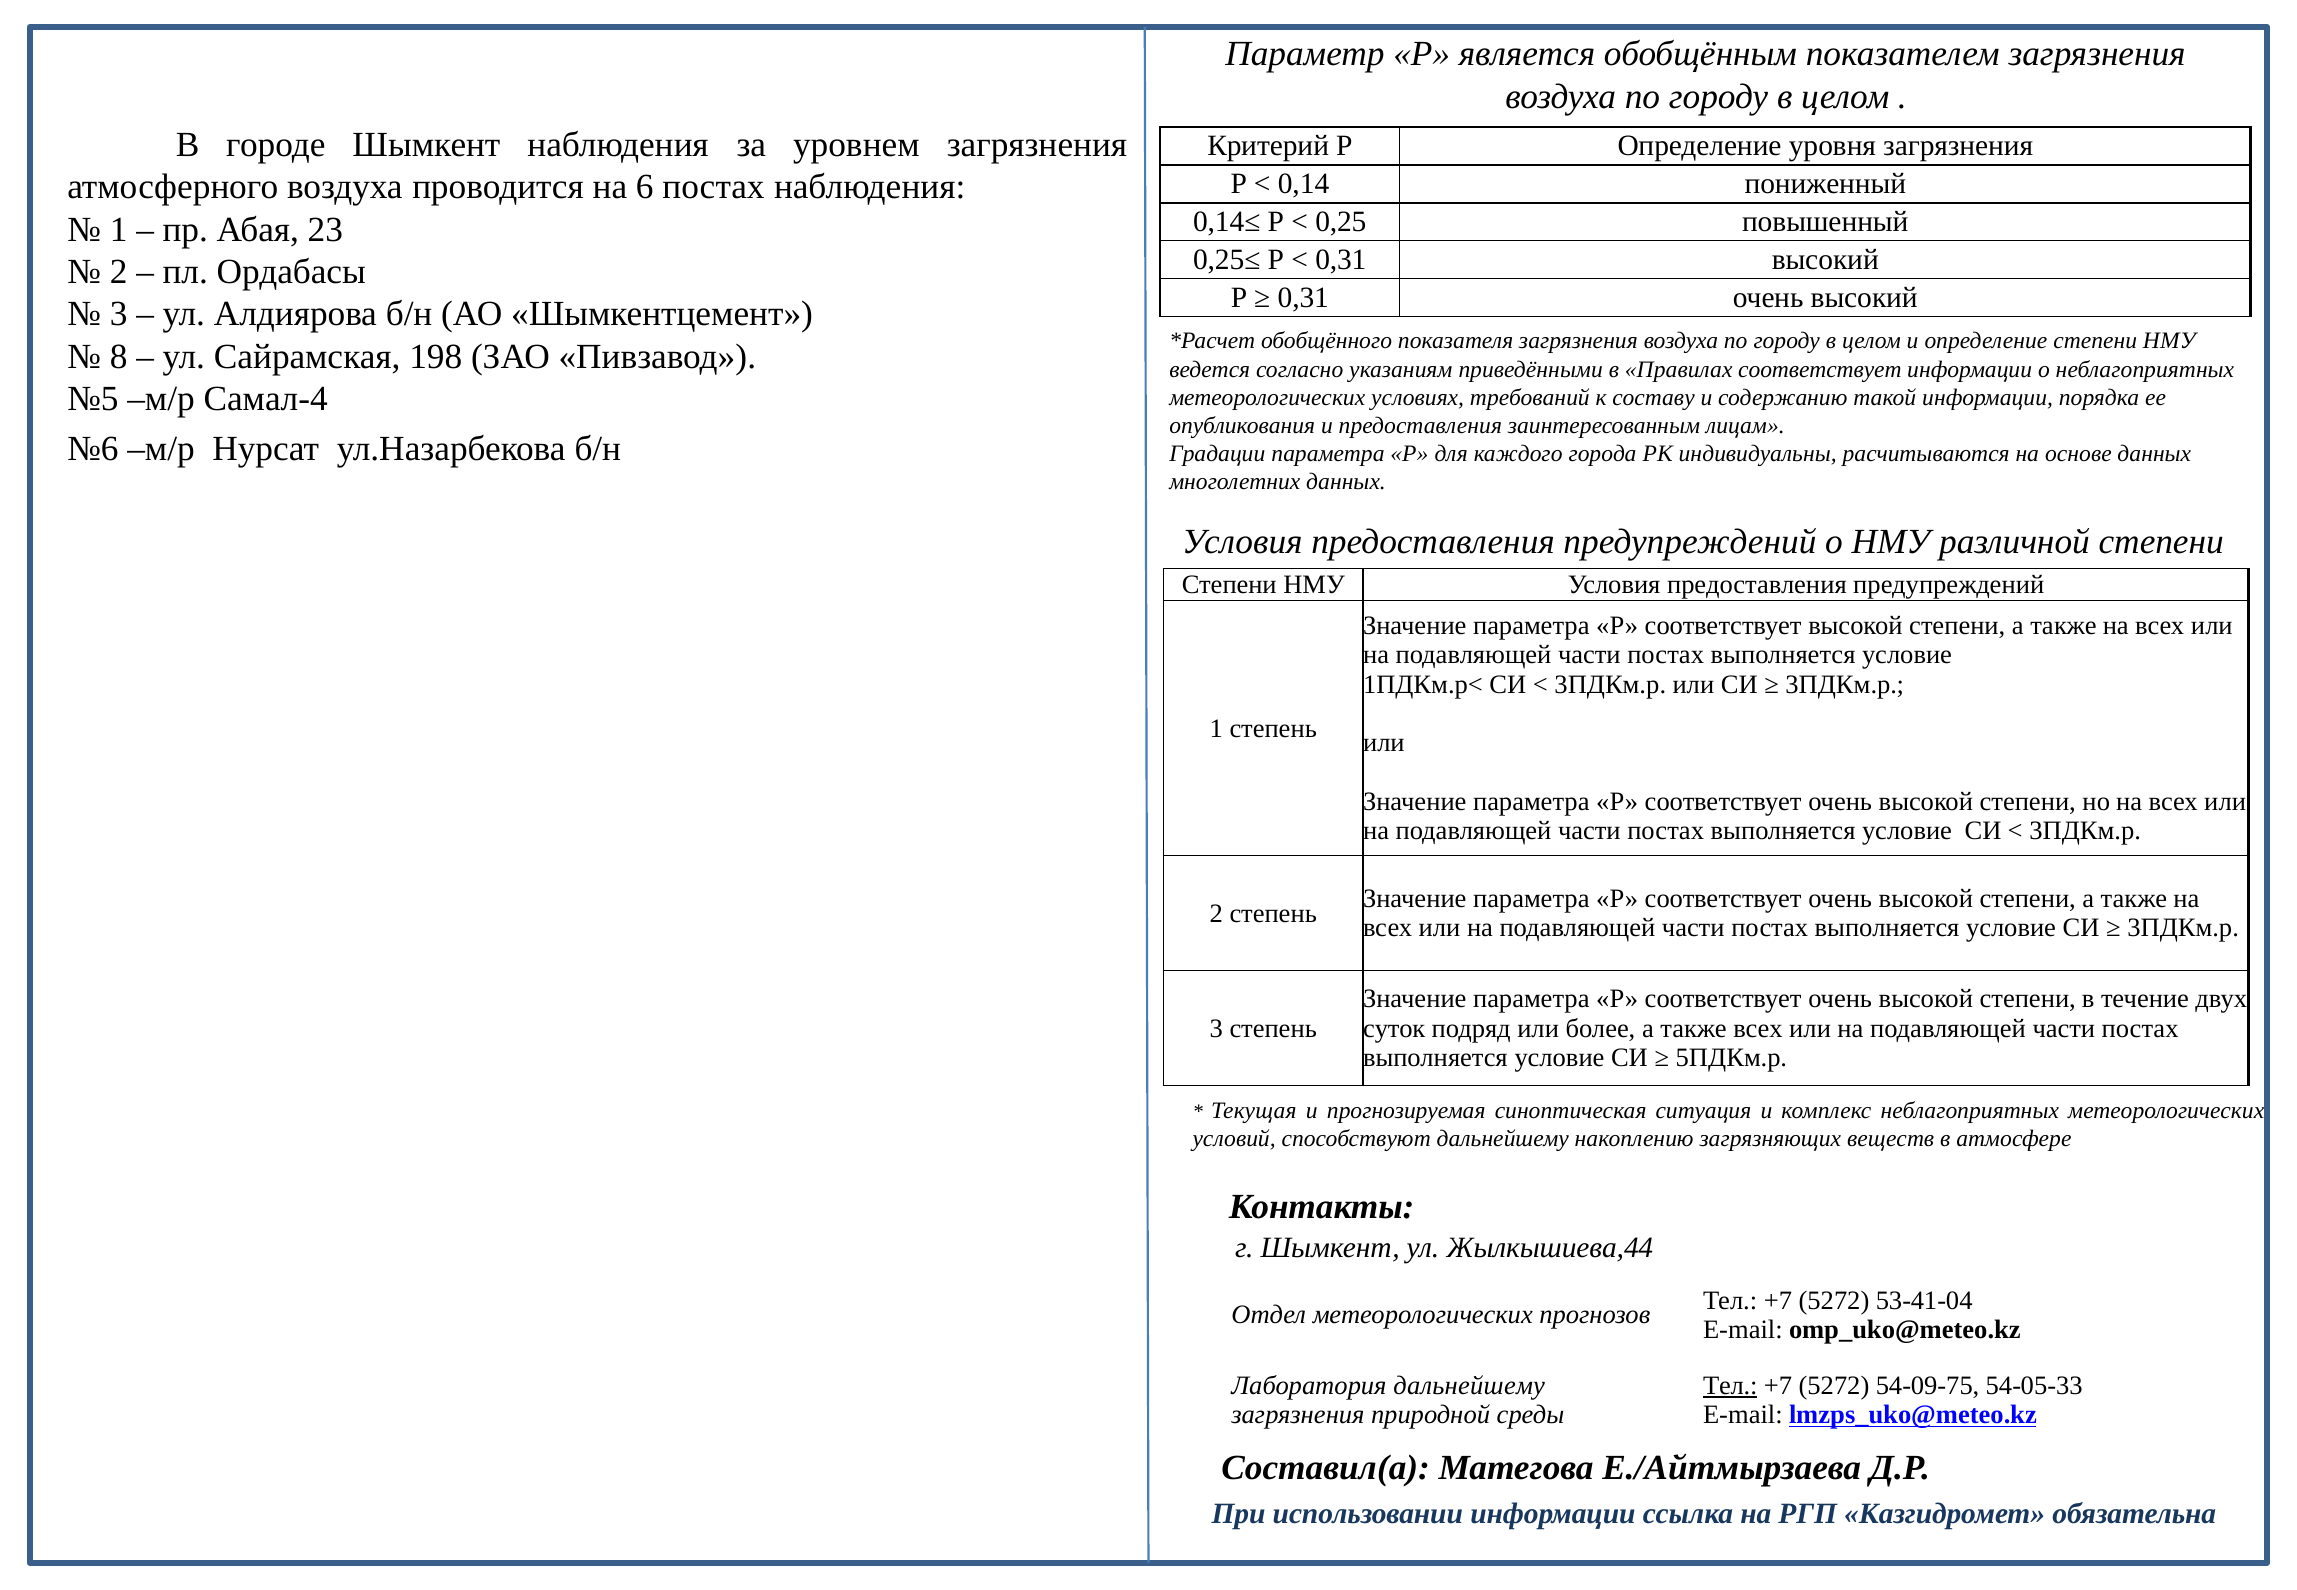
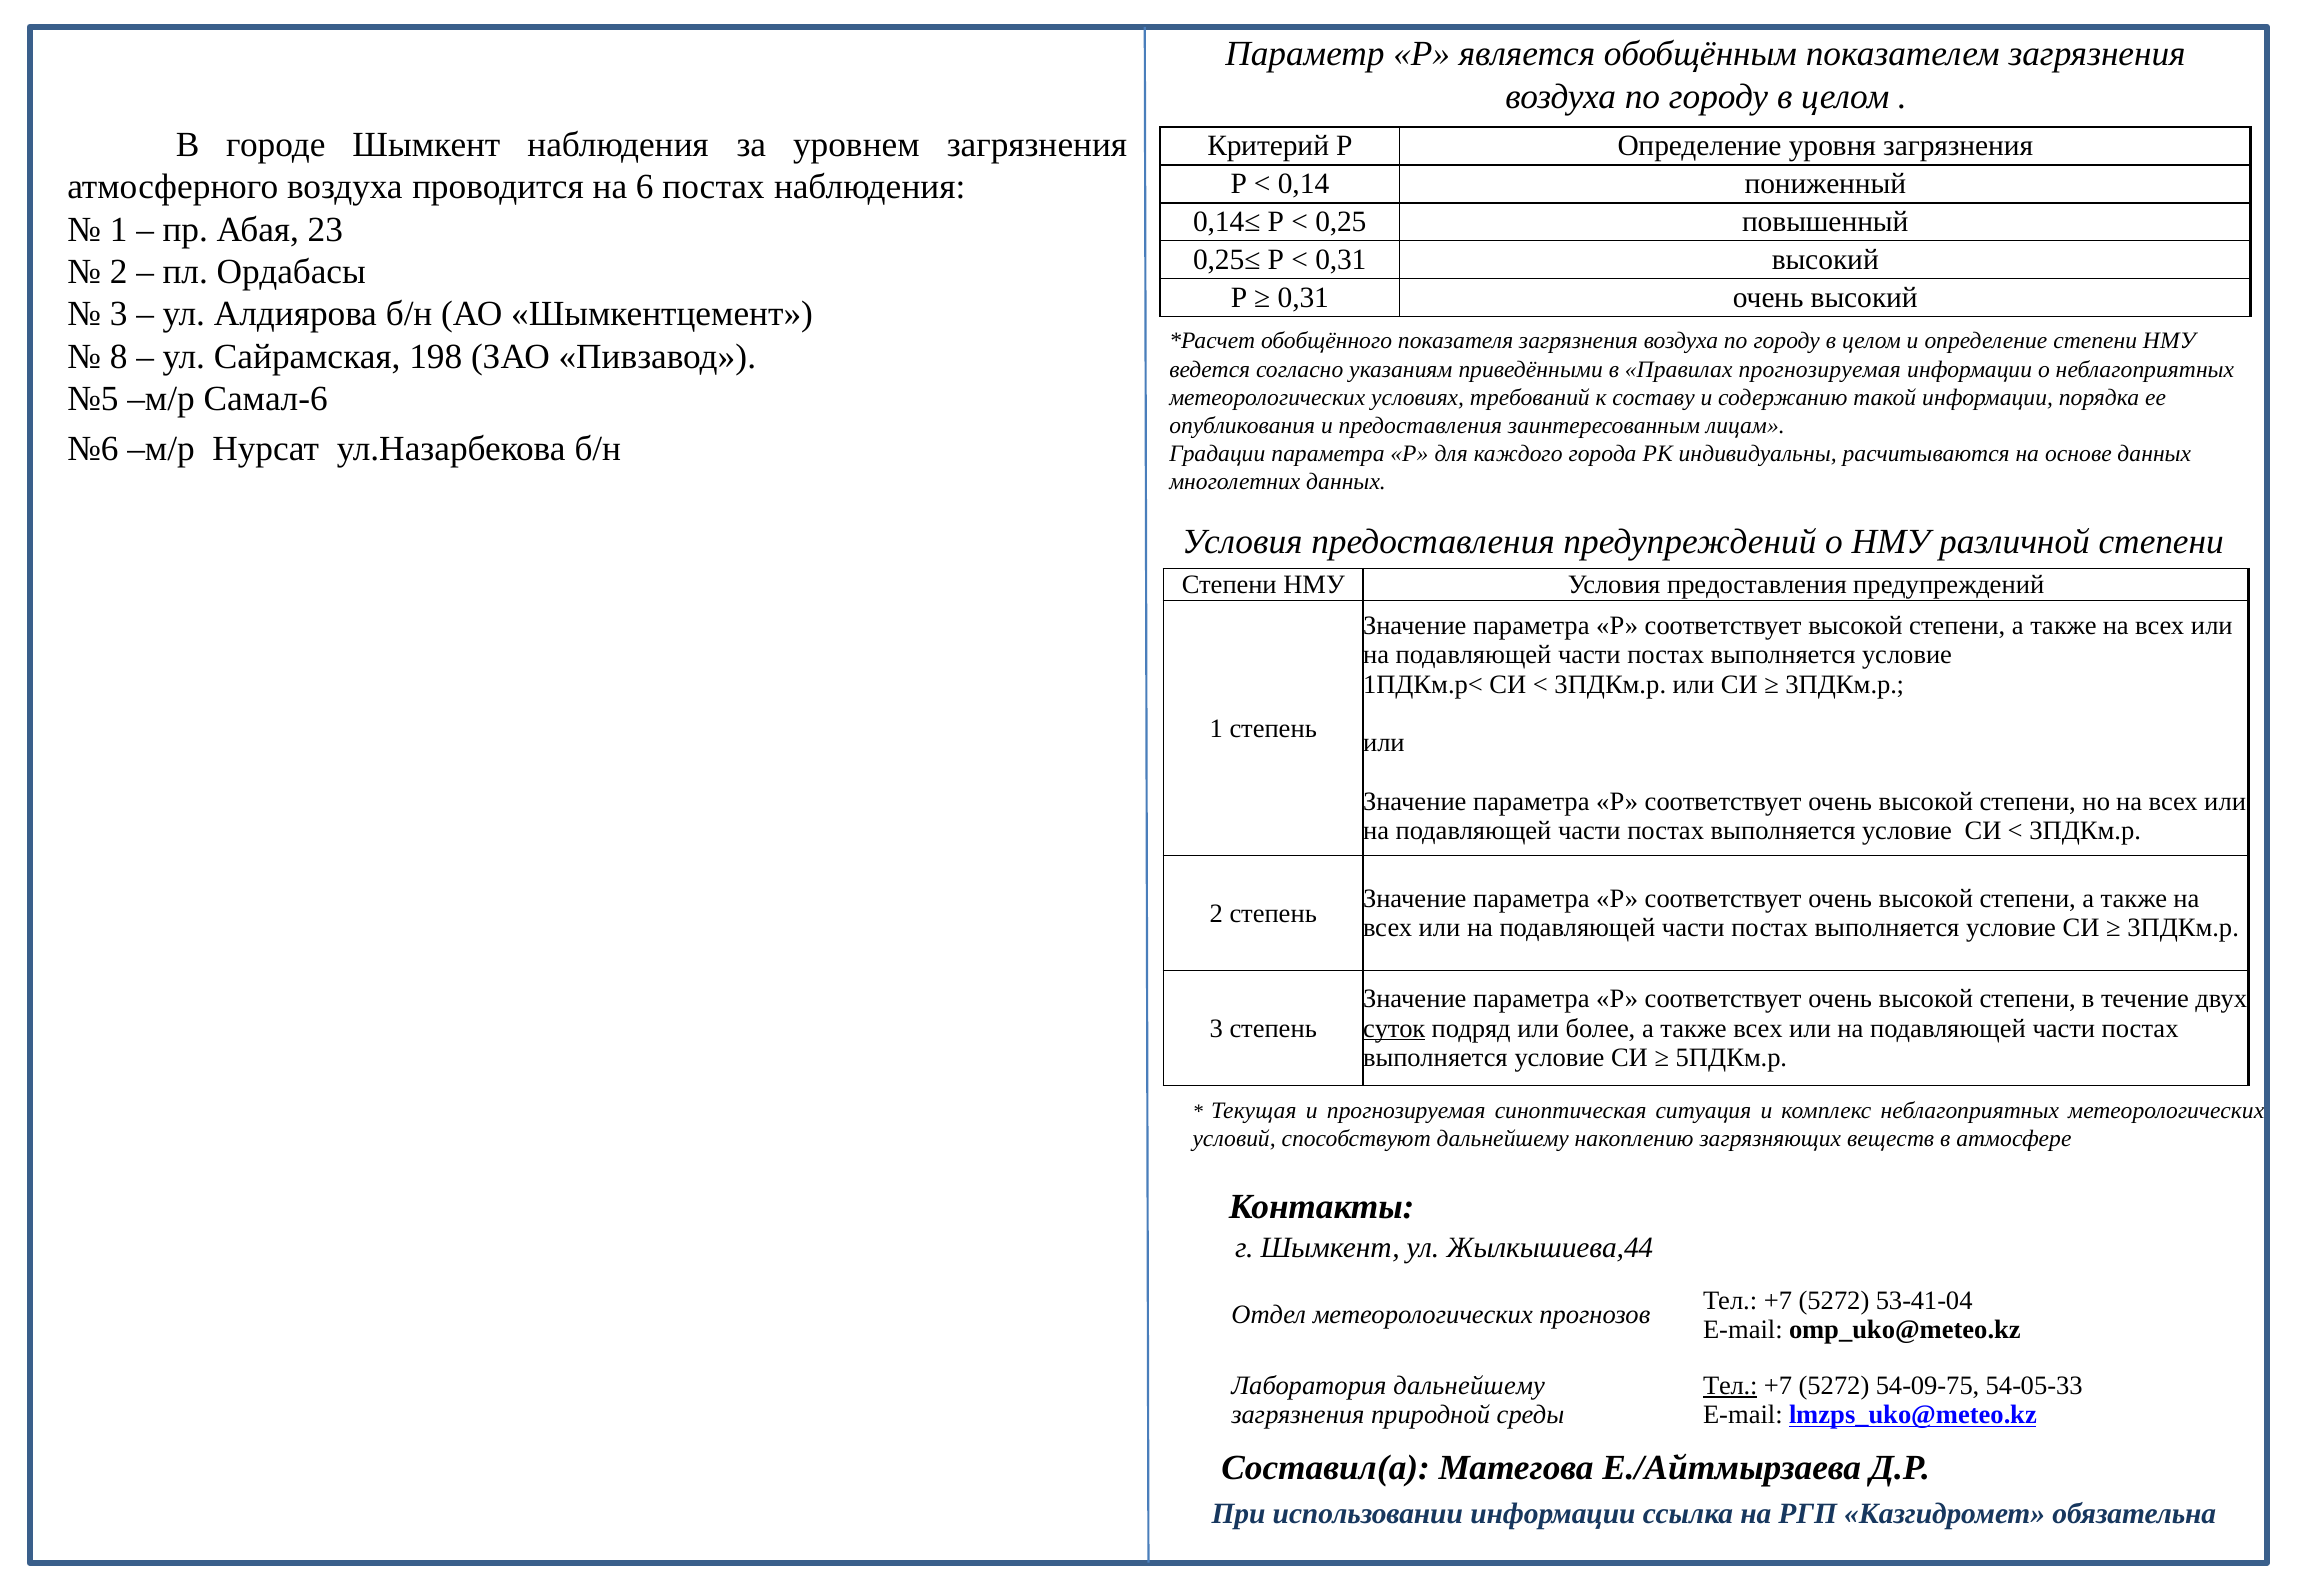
Правилах соответствует: соответствует -> прогнозируемая (1820, 369)
Самал-4: Самал-4 -> Самал-6 (266, 399)
суток underline: none -> present (1394, 1028)
